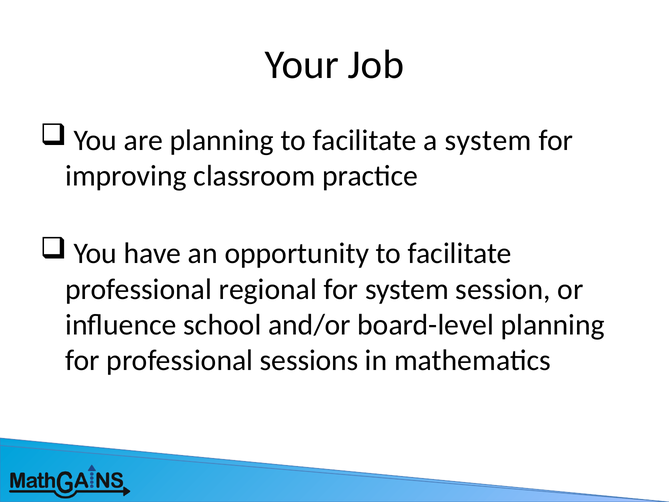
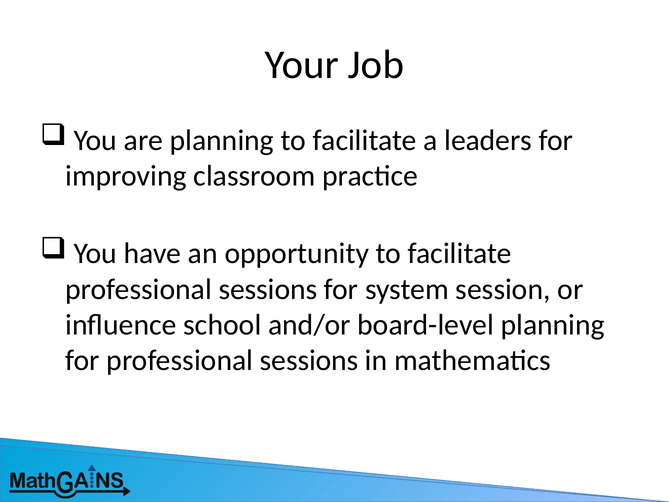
a system: system -> leaders (488, 140)
regional: regional -> sessions (268, 289)
